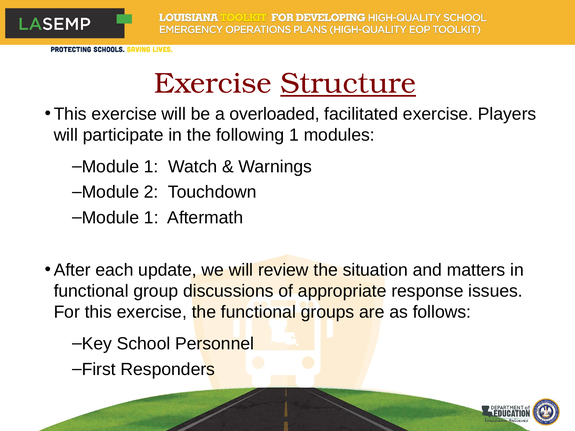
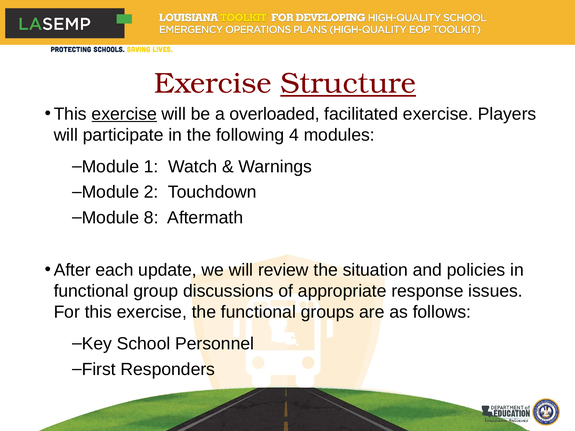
exercise underline: none -> present (124, 114)
following 1: 1 -> 4 (294, 135)
1: 1 -> 8 (151, 218)
matters: matters -> policies (476, 270)
